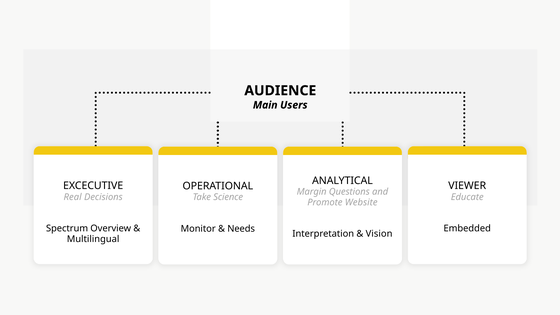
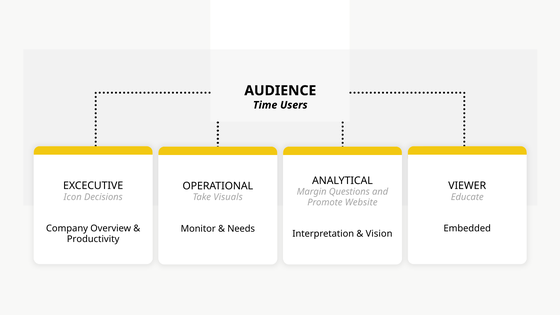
Main: Main -> Time (265, 105)
Real: Real -> Icon (73, 197)
Science: Science -> Visuals (228, 197)
Spectrum: Spectrum -> Company (67, 228)
Multilingual: Multilingual -> Productivity (93, 239)
